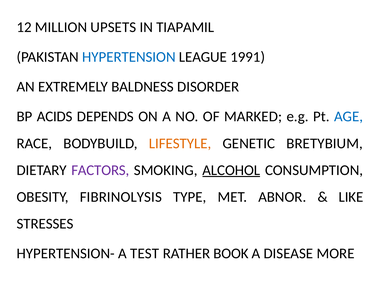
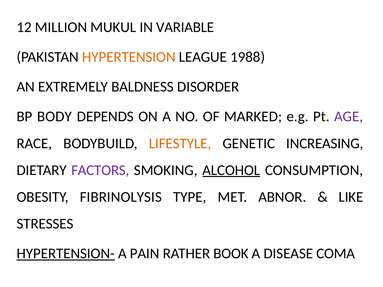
UPSETS: UPSETS -> MUKUL (113, 27)
TIAPAMIL: TIAPAMIL -> VARIABLE (185, 27)
HYPERTENSION colour: blue -> orange (129, 57)
1991: 1991 -> 1988 (248, 57)
ACIDS: ACIDS -> BODY (55, 117)
AGE colour: blue -> purple (349, 117)
BRETYBIUM: BRETYBIUM -> INCREASING (325, 143)
HYPERTENSION- underline: none -> present (66, 254)
TEST: TEST -> PAIN (145, 254)
MORE: MORE -> COMA (336, 254)
